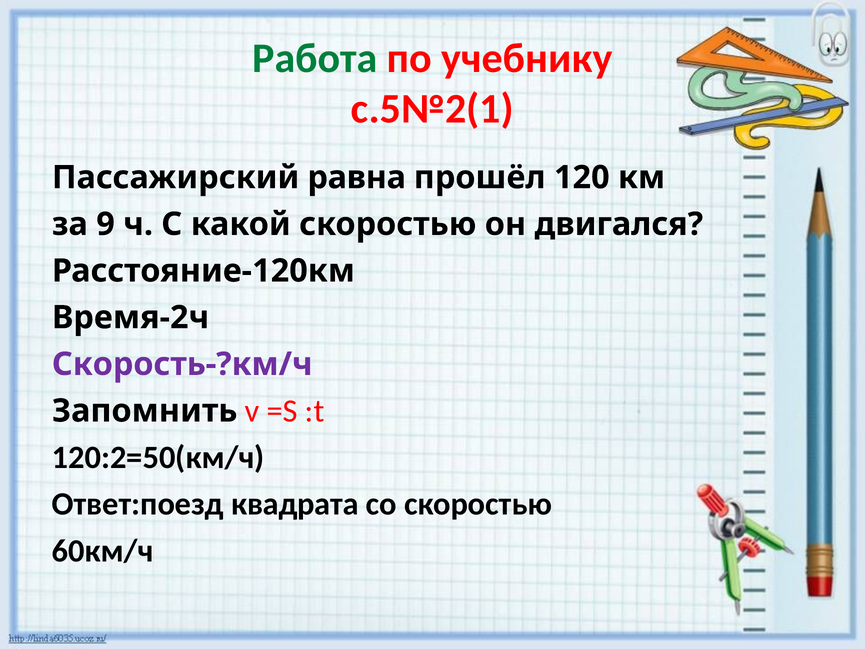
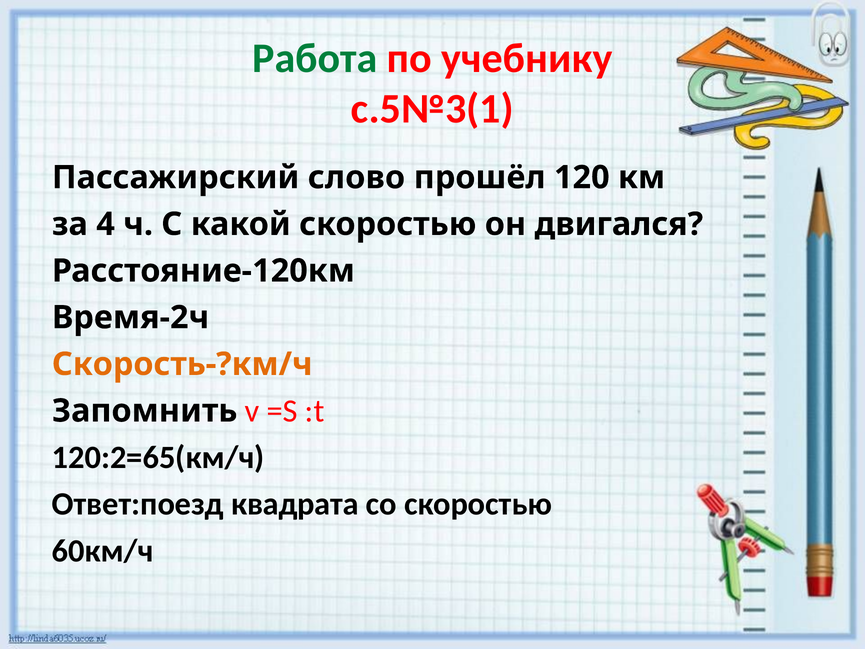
с.5№2(1: с.5№2(1 -> с.5№3(1 (432, 109)
равна: равна -> слово (356, 177)
9: 9 -> 4 (106, 224)
Скорость-?км/ч colour: purple -> orange (182, 364)
120:2=50(км/ч: 120:2=50(км/ч -> 120:2=65(км/ч (158, 457)
